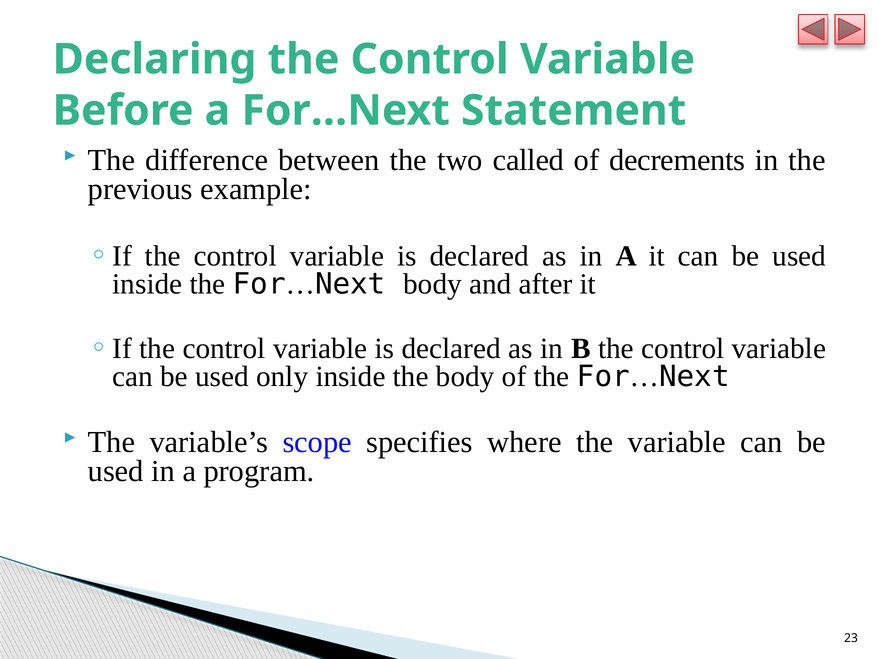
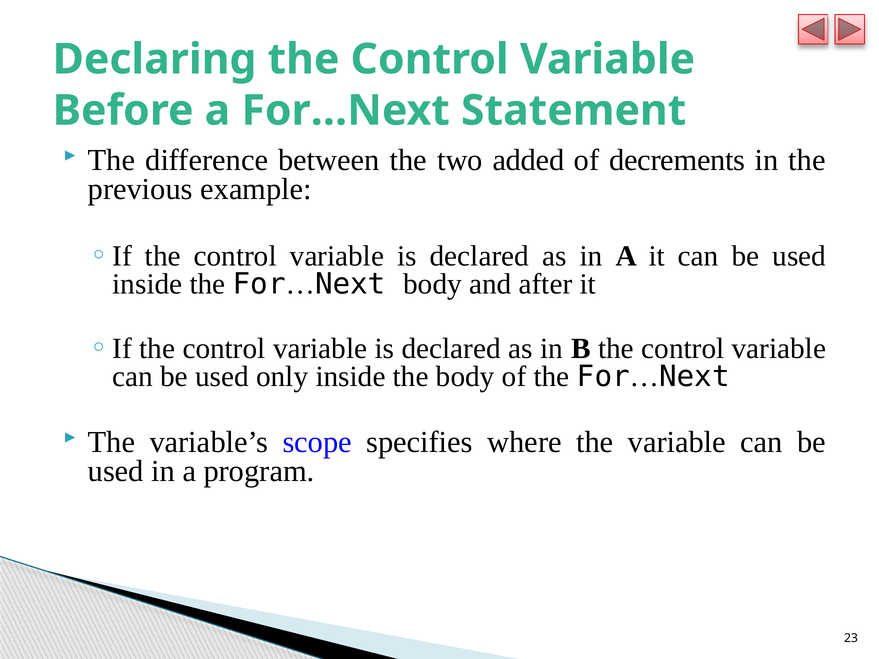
called: called -> added (528, 160)
